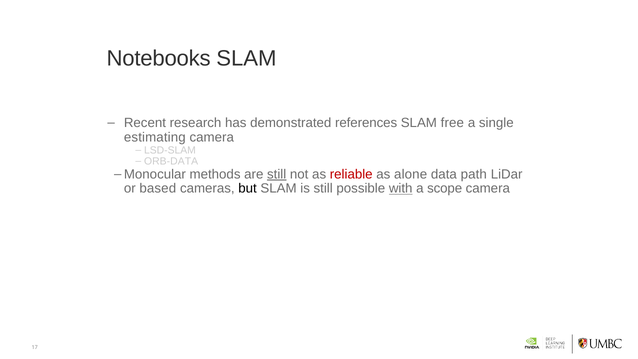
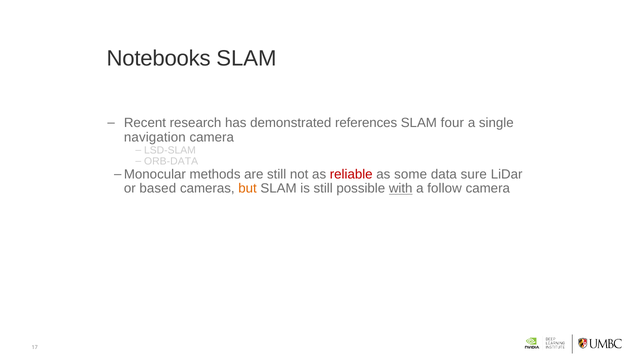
free: free -> four (452, 123)
estimating: estimating -> navigation (155, 137)
still underline: present -> none (277, 174)
alone: alone -> some (411, 174)
path: path -> sure (474, 174)
but colour: black -> orange (248, 188)
scope: scope -> follow (445, 188)
